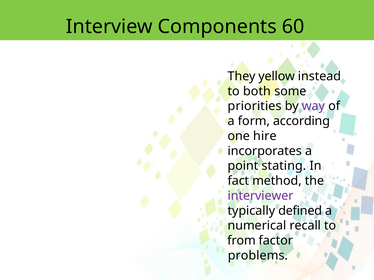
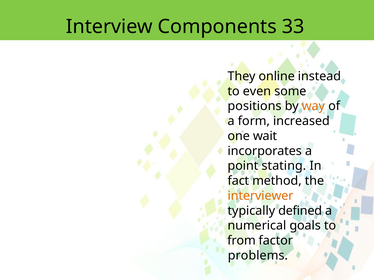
60: 60 -> 33 (293, 27)
yellow: yellow -> online (277, 76)
both: both -> even (257, 91)
priorities: priorities -> positions (255, 106)
way colour: purple -> orange (313, 106)
according: according -> increased (301, 121)
hire: hire -> wait (265, 136)
interviewer colour: purple -> orange (261, 196)
recall: recall -> goals (305, 226)
